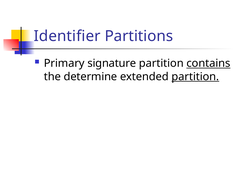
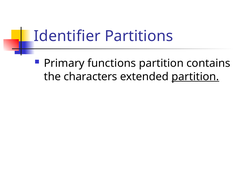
signature: signature -> functions (112, 63)
contains underline: present -> none (208, 63)
determine: determine -> characters (90, 77)
